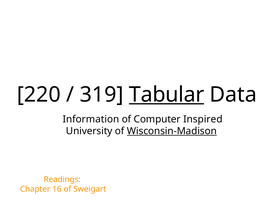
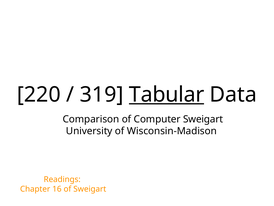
Information: Information -> Comparison (91, 119)
Computer Inspired: Inspired -> Sweigart (203, 119)
Wisconsin-Madison underline: present -> none (172, 131)
